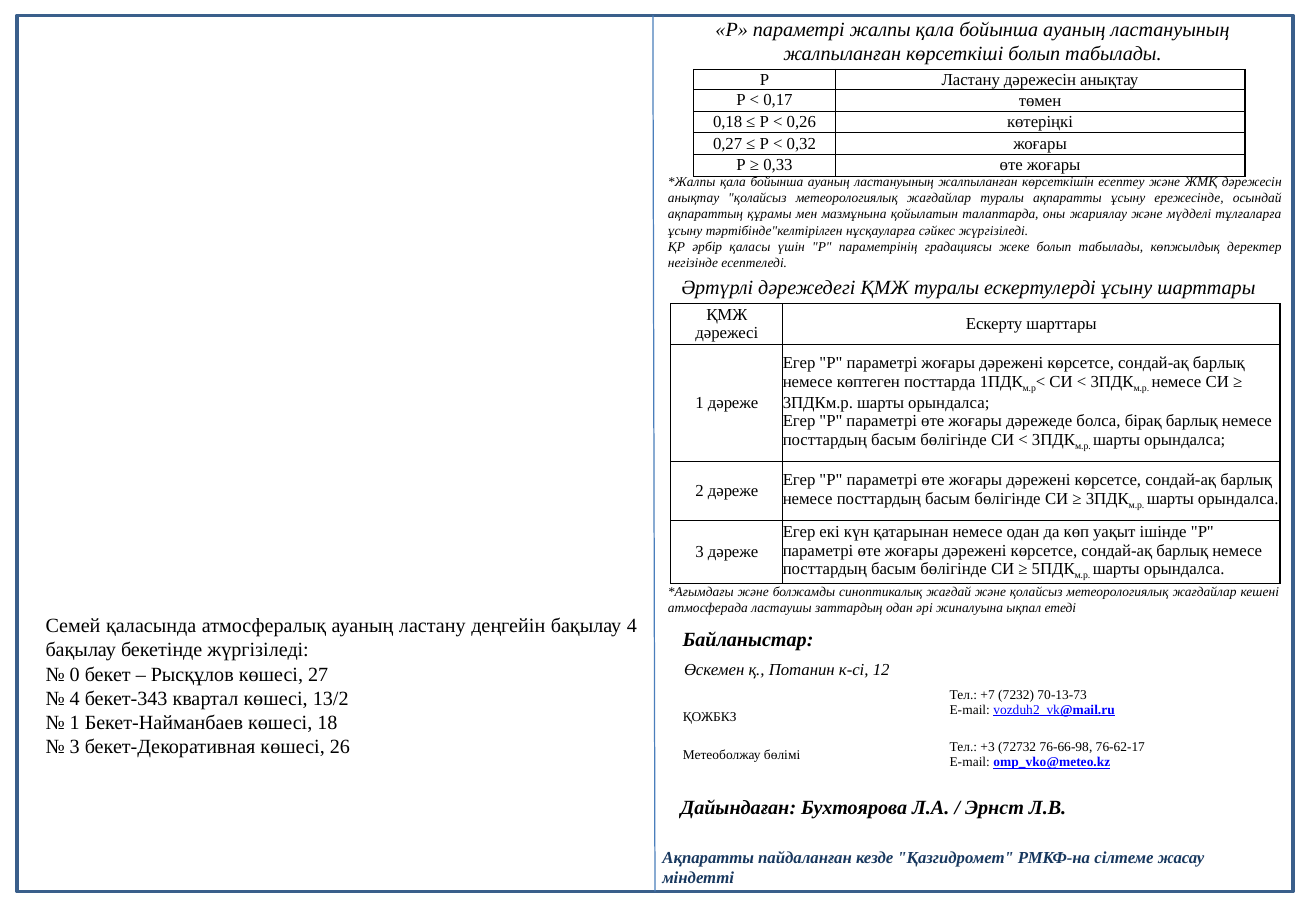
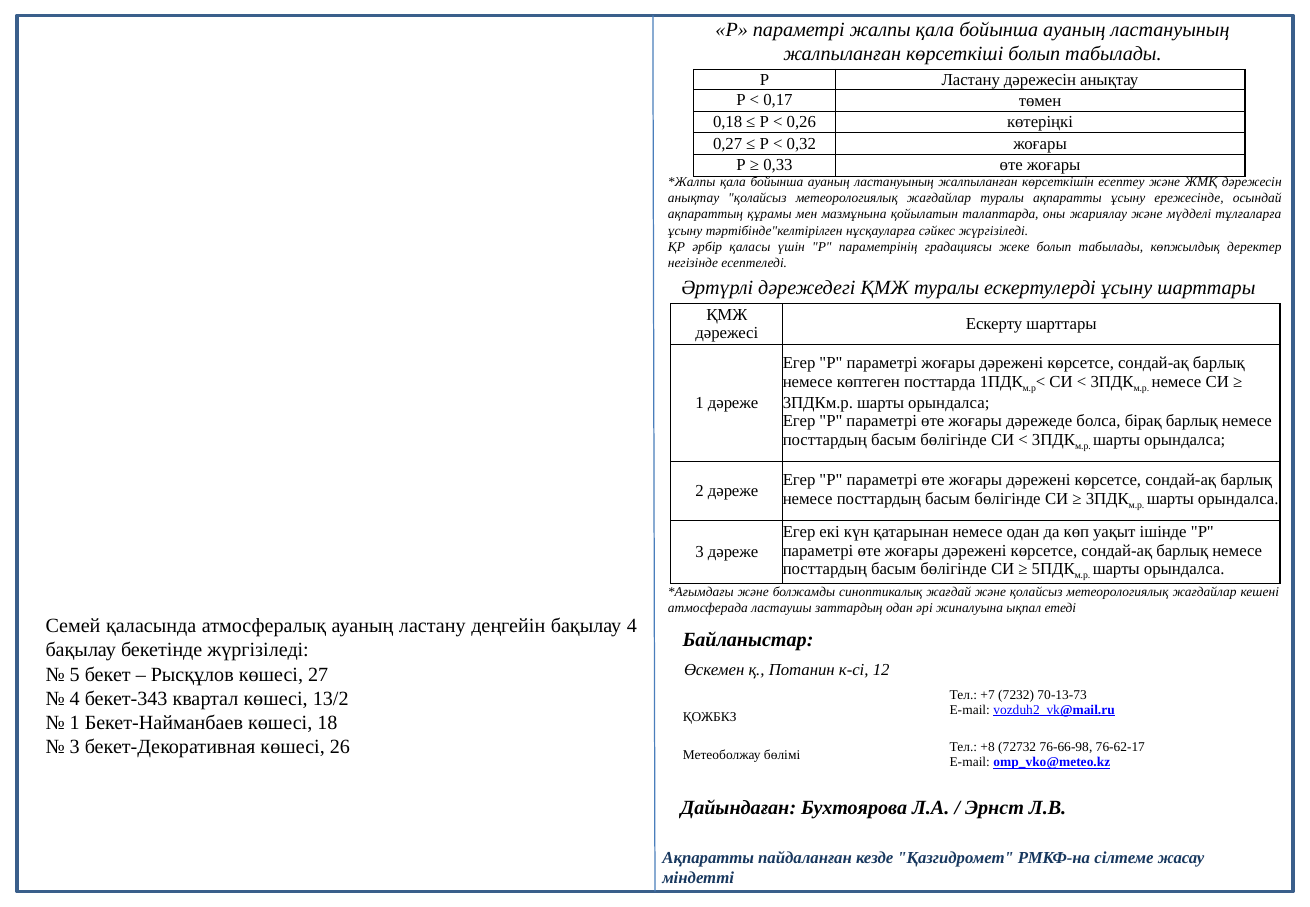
0: 0 -> 5 (75, 674)
+3: +3 -> +8 (988, 747)
